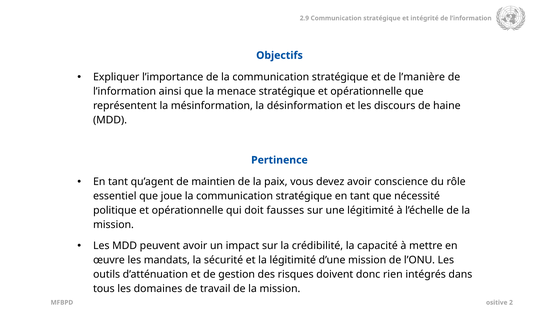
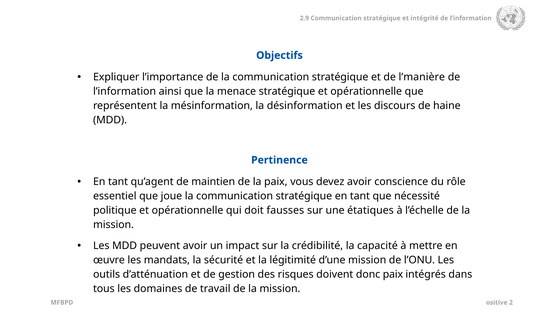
une légitimité: légitimité -> étatiques (370, 210)
donc rien: rien -> paix (393, 274)
